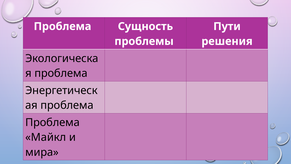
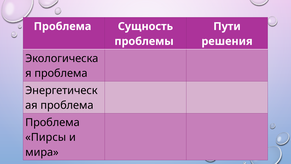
Майкл: Майкл -> Пирсы (46, 137)
